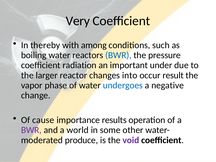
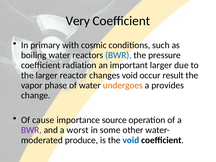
thereby: thereby -> primary (45, 45)
among: among -> cosmic (94, 45)
important under: under -> larger (161, 65)
changes into: into -> void (130, 75)
undergoes colour: blue -> orange (123, 85)
negative: negative -> provides (168, 85)
results: results -> source (114, 120)
world: world -> worst (78, 130)
void colour: purple -> blue (131, 140)
